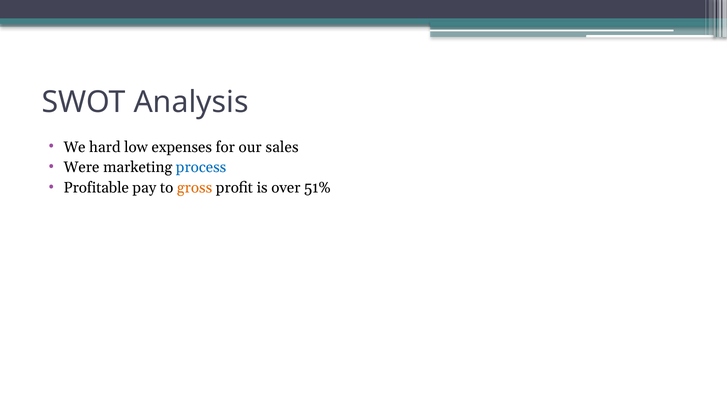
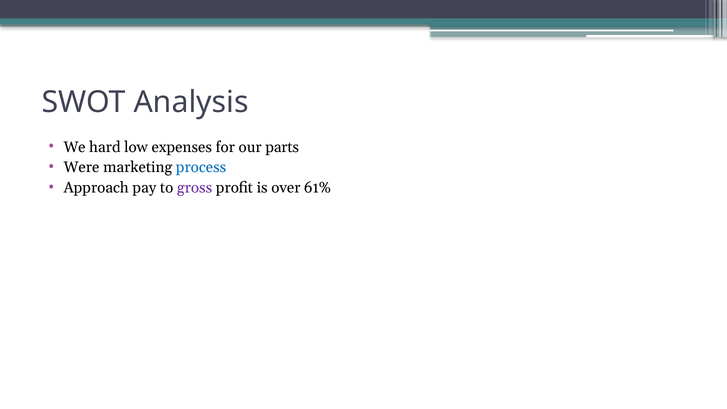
sales: sales -> parts (282, 147)
Profitable: Profitable -> Approach (96, 188)
gross colour: orange -> purple (195, 188)
51%: 51% -> 61% (318, 188)
